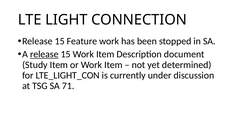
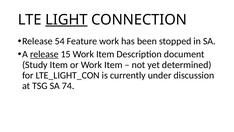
LIGHT underline: none -> present (66, 20)
15: 15 -> 54 (60, 41)
71: 71 -> 74 (68, 86)
